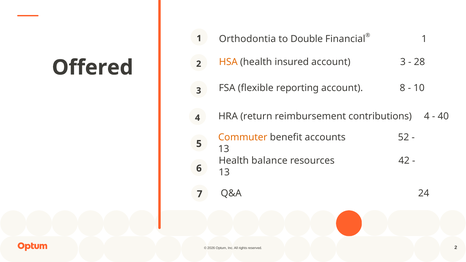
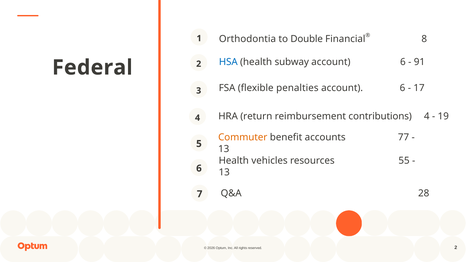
1: 1 -> 8 (424, 39)
HSA colour: orange -> blue (228, 62)
insured: insured -> subway (292, 62)
3: 3 -> 6 (403, 62)
28: 28 -> 91 (419, 62)
Offered: Offered -> Federal (92, 68)
reporting: reporting -> penalties (297, 88)
8: 8 -> 6 (403, 88)
10: 10 -> 17 (419, 88)
40: 40 -> 19 (443, 116)
52: 52 -> 77 (403, 137)
balance: balance -> vehicles (269, 161)
42: 42 -> 55 (404, 161)
24: 24 -> 28 (424, 193)
